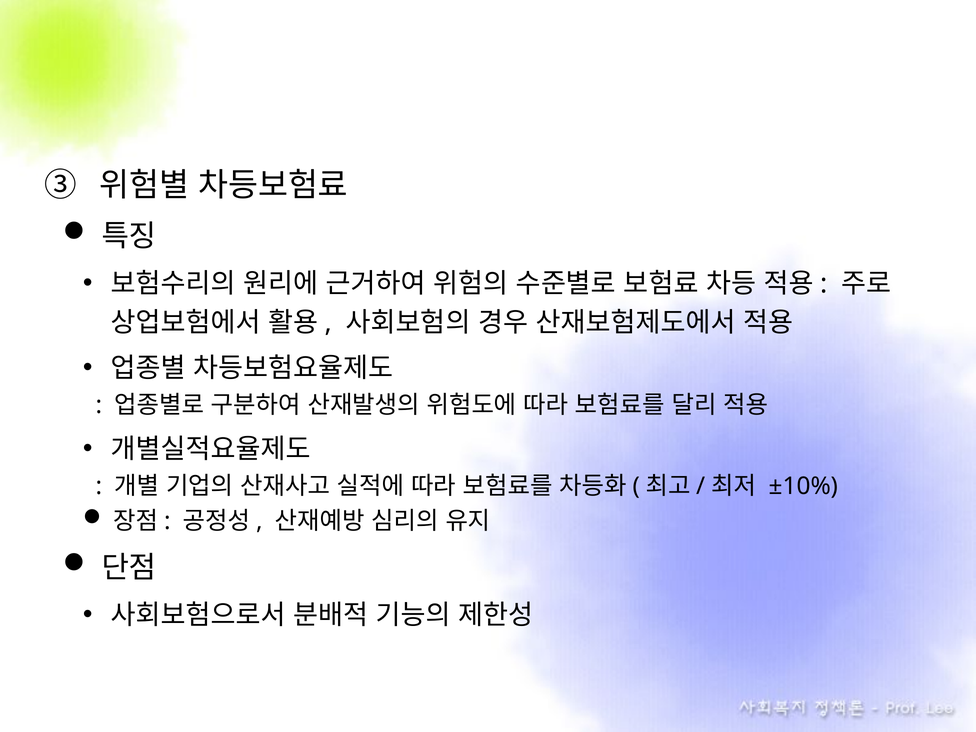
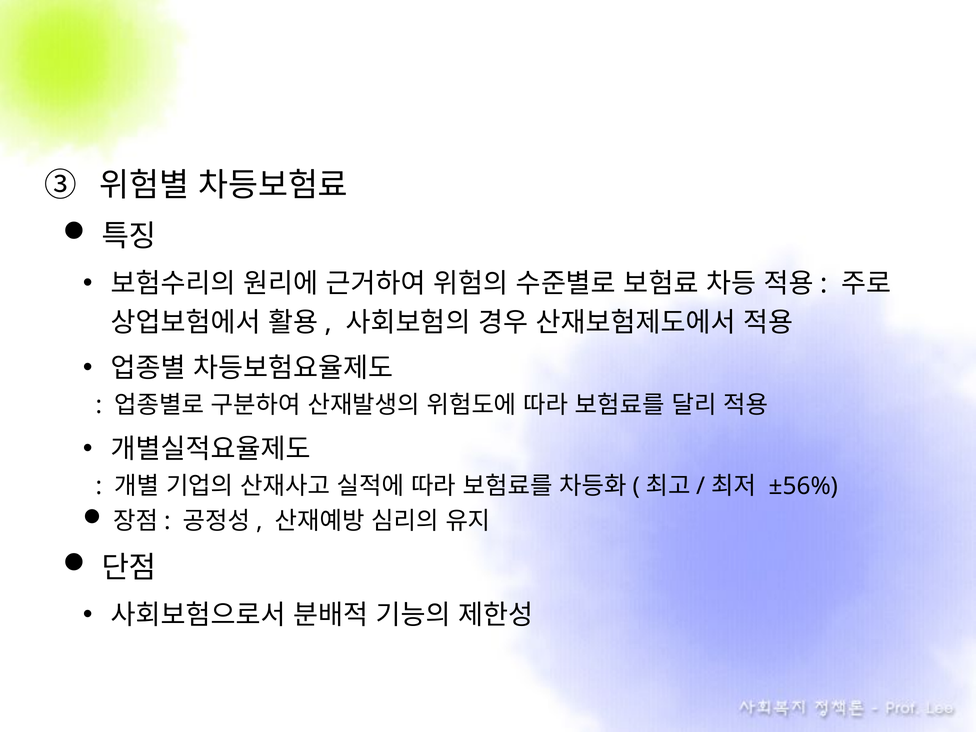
±10%: ±10% -> ±56% (804, 486)
